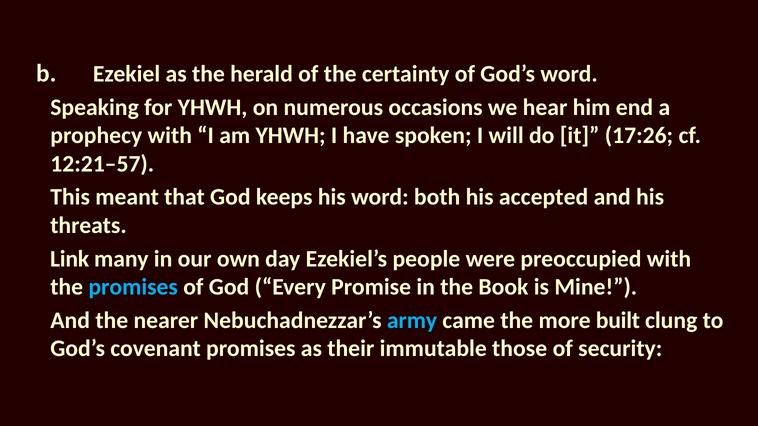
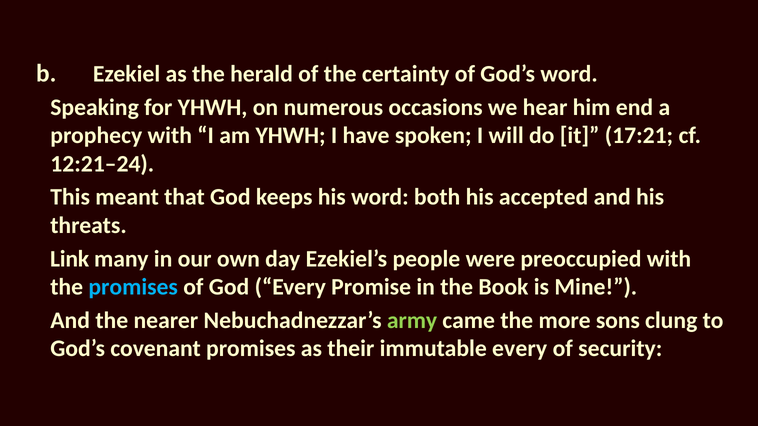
17:26: 17:26 -> 17:21 (639, 136)
12:21–57: 12:21–57 -> 12:21–24 (102, 164)
army colour: light blue -> light green (412, 321)
built: built -> sons (618, 321)
immutable those: those -> every (520, 349)
